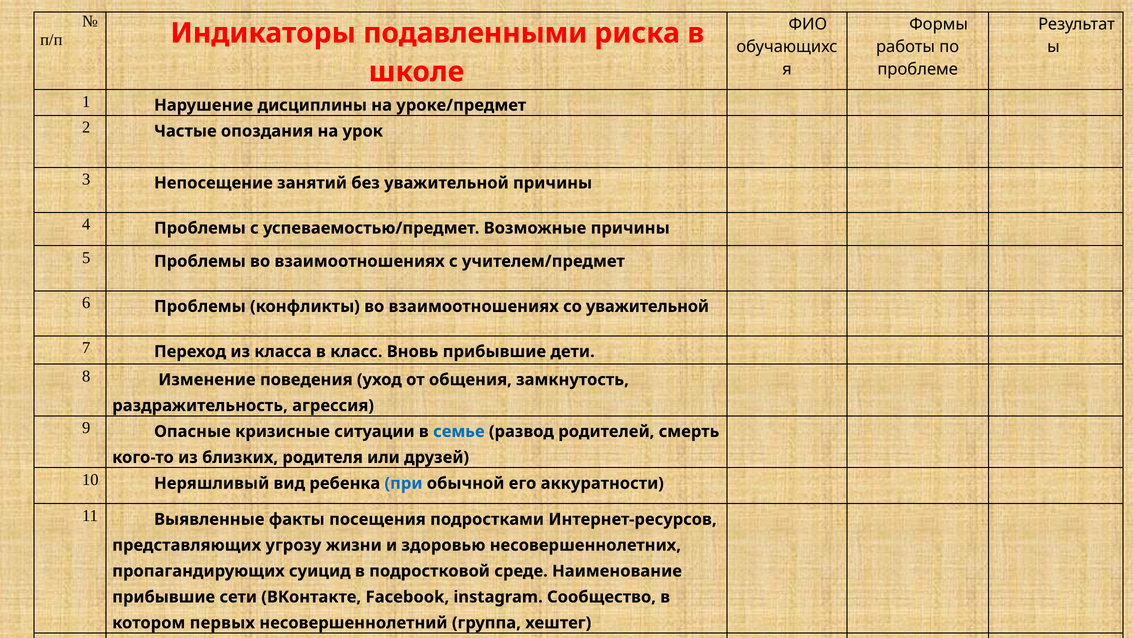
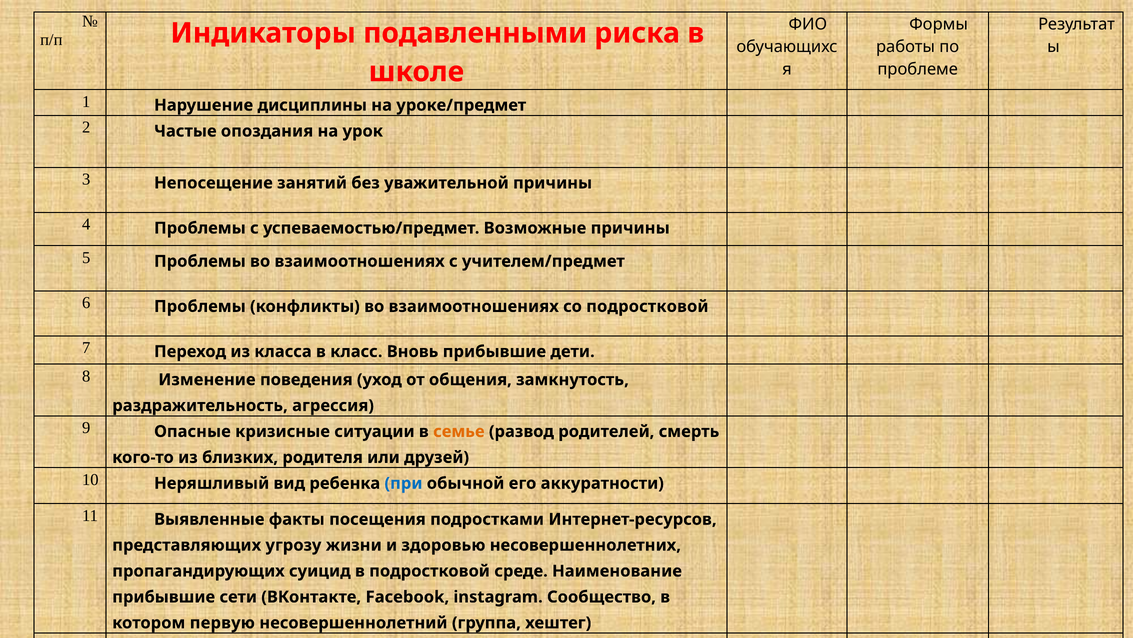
со уважительной: уважительной -> подростковой (647, 306)
семье colour: blue -> orange (459, 431)
первых: первых -> первую (222, 622)
